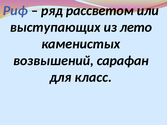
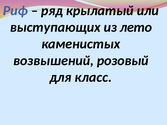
рассветом: рассветом -> крылатый (100, 11)
сарафан: сарафан -> розовый (123, 61)
